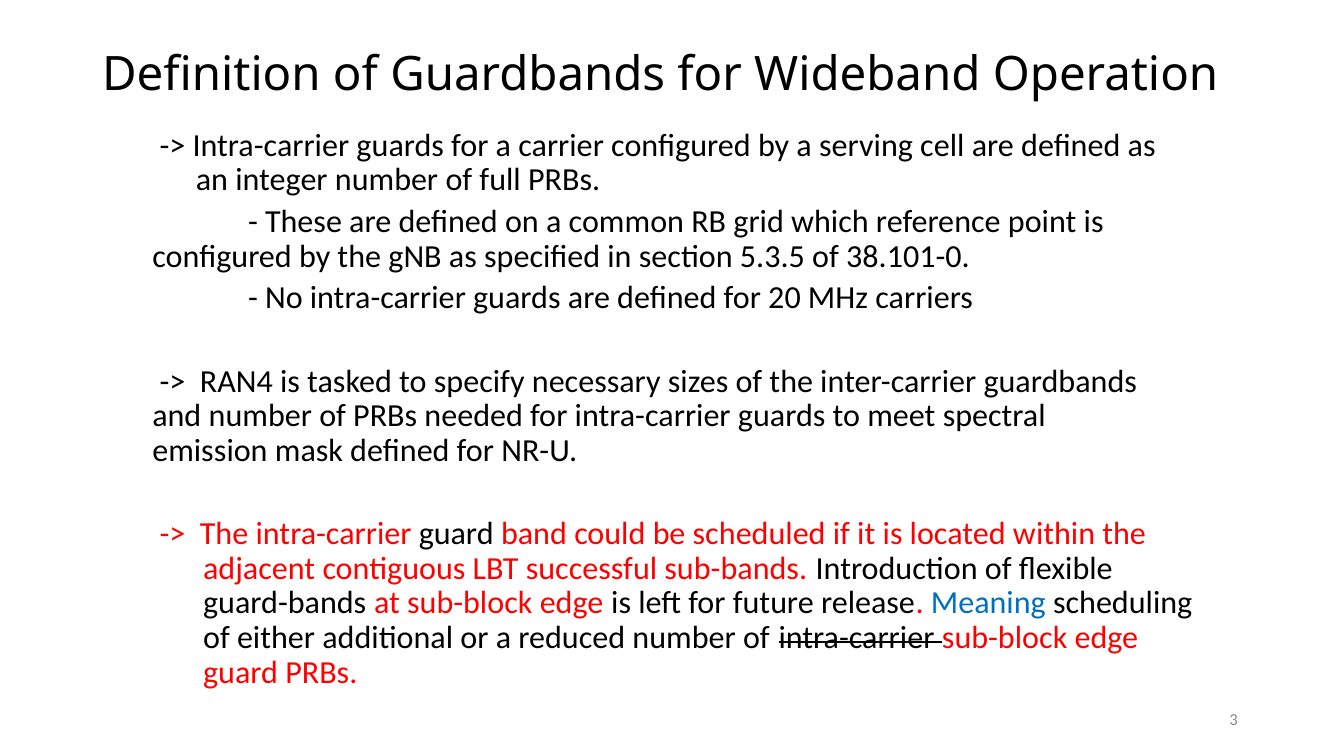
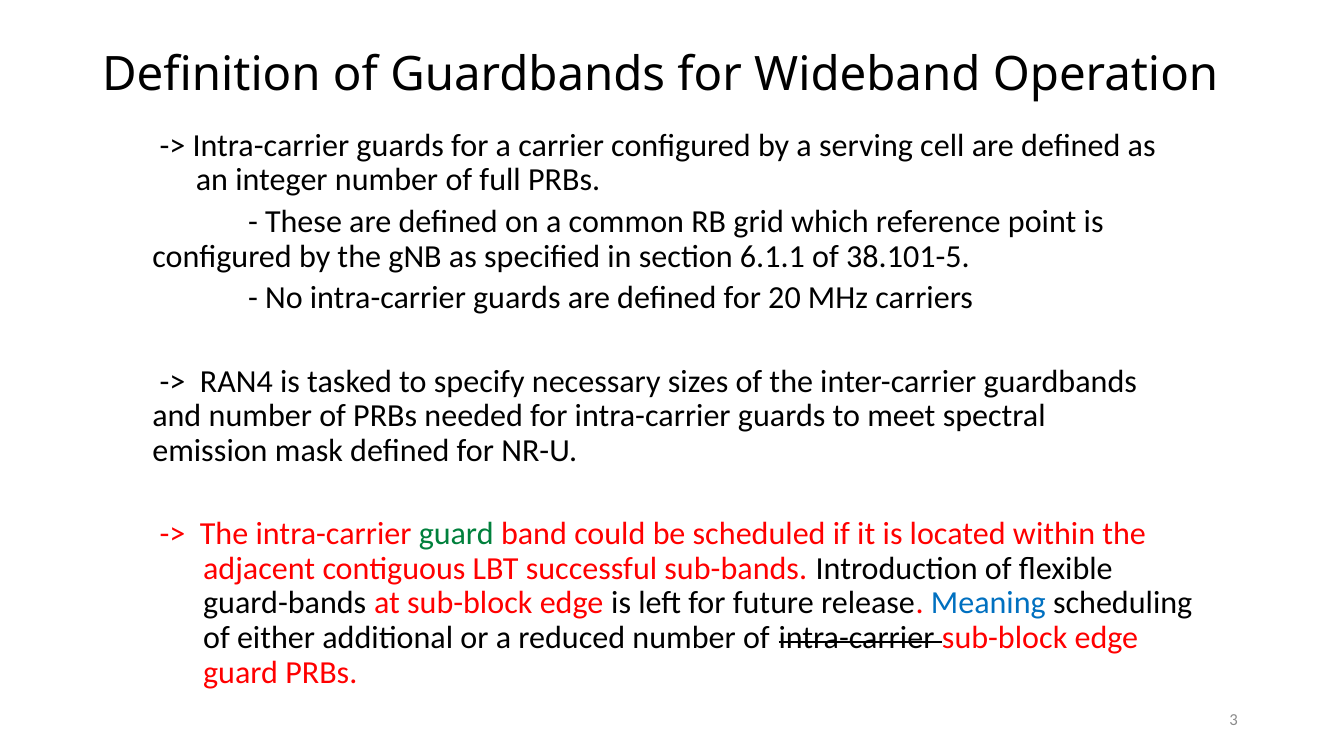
5.3.5: 5.3.5 -> 6.1.1 (772, 256)
38.101-0: 38.101-0 -> 38.101-5 (908, 256)
guard colour: black -> green (456, 534)
